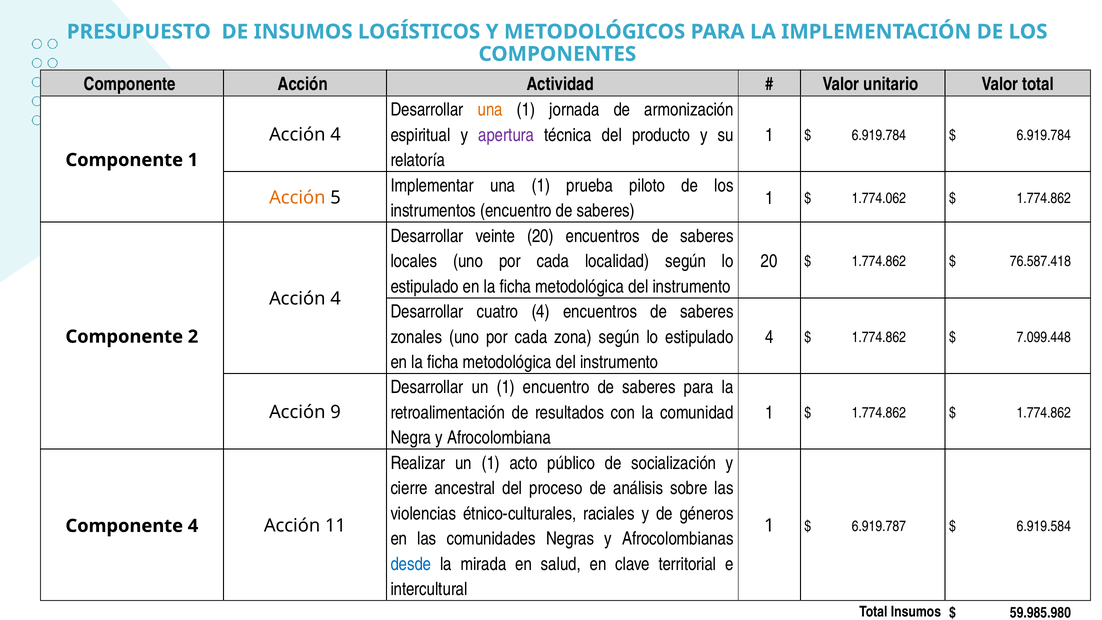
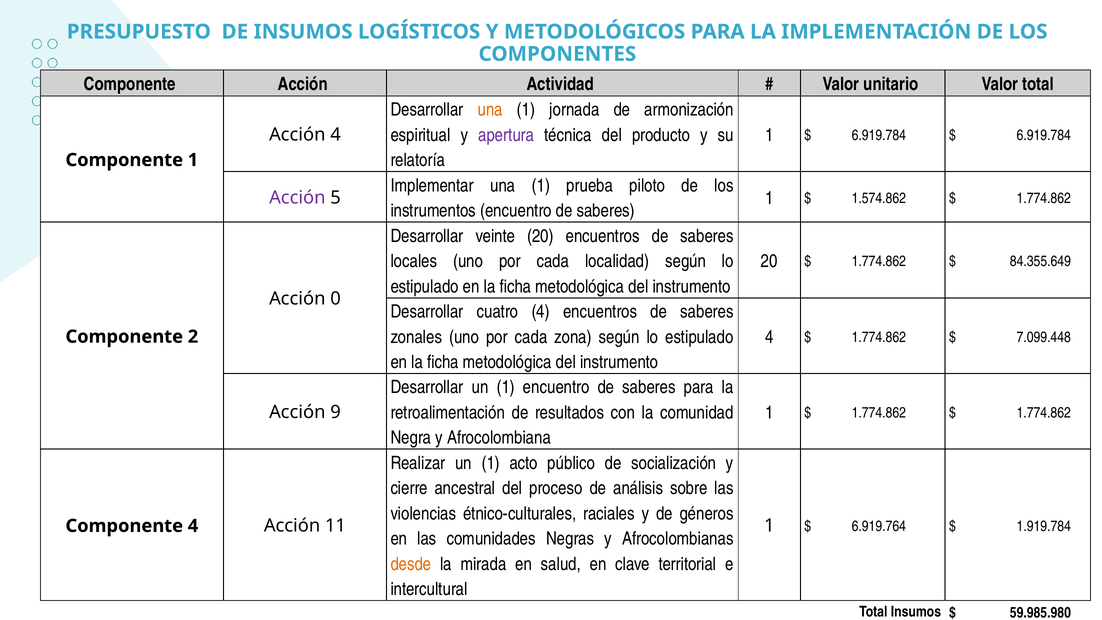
1.774.062: 1.774.062 -> 1.574.862 (879, 198)
Acción colour: orange -> purple (297, 198)
76.587.418: 76.587.418 -> 84.355.649 (1040, 261)
4: 4 -> 0 (336, 299)
6.919.787: 6.919.787 -> 6.919.764 (879, 526)
6.919.584: 6.919.584 -> 1.919.784 (1044, 526)
desde colour: blue -> orange (411, 564)
